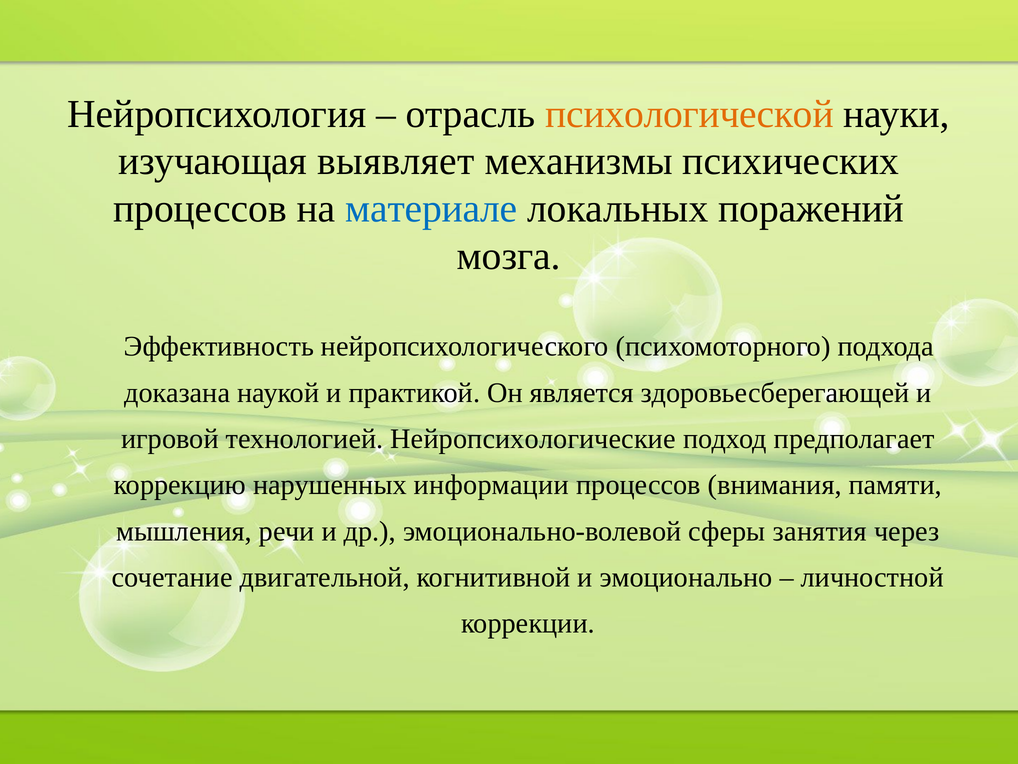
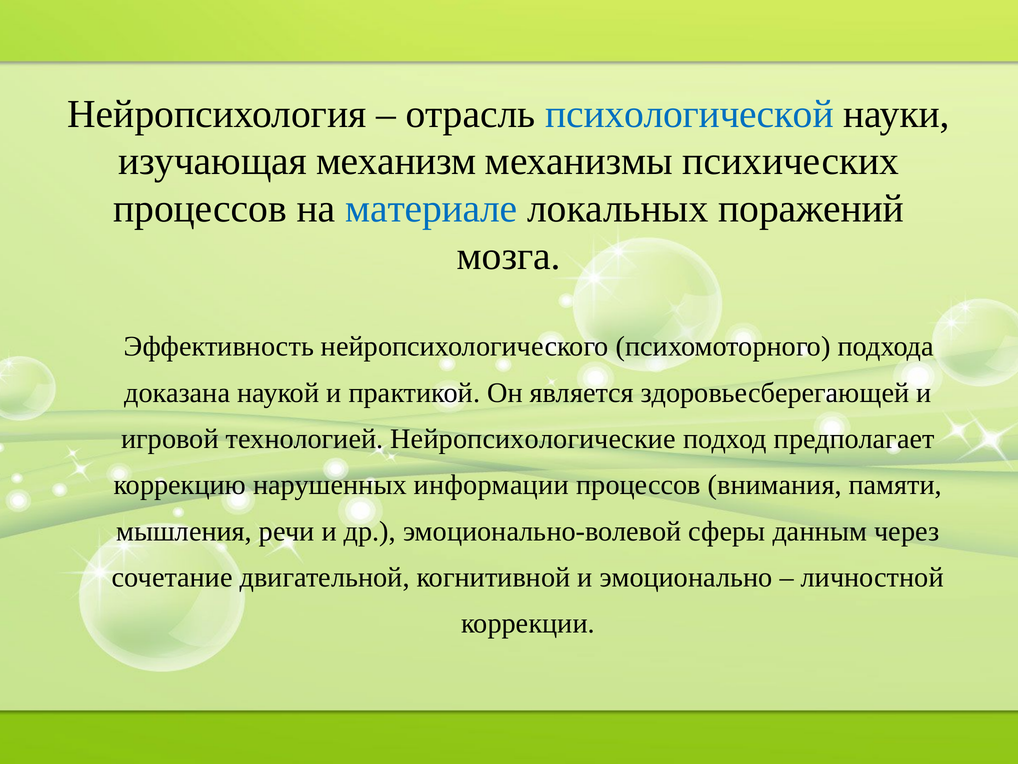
психологической colour: orange -> blue (690, 114)
выявляет: выявляет -> механизм (396, 161)
занятия: занятия -> данным (820, 531)
